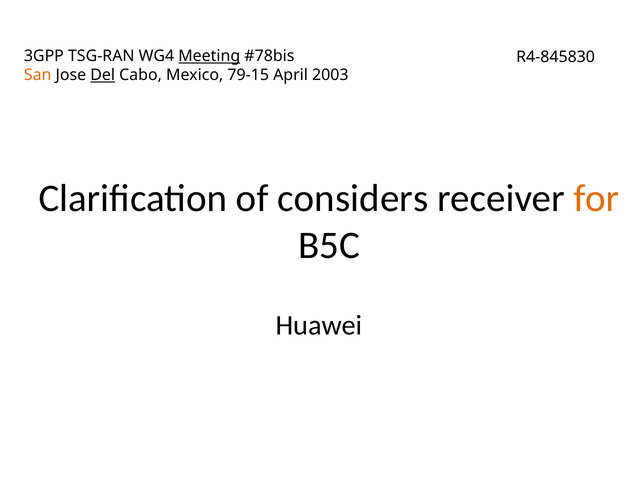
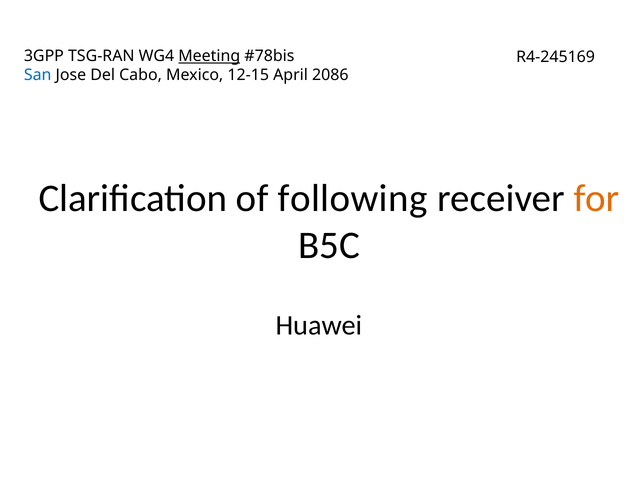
R4-845830: R4-845830 -> R4-245169 (556, 57)
San colour: orange -> blue (38, 75)
Del underline: present -> none (103, 75)
79-15: 79-15 -> 12-15 (248, 75)
2003: 2003 -> 2086 (330, 75)
considers: considers -> following (353, 198)
